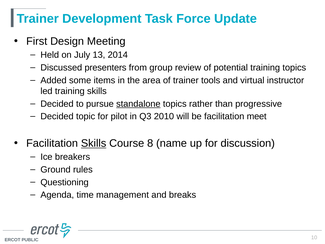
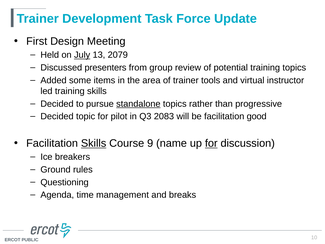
July underline: none -> present (82, 55)
2014: 2014 -> 2079 (118, 55)
2010: 2010 -> 2083 (164, 116)
meet: meet -> good (257, 116)
8: 8 -> 9 (150, 143)
for underline: none -> present (211, 143)
